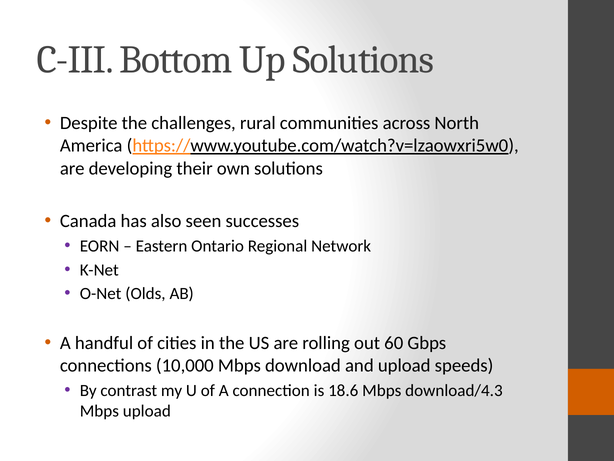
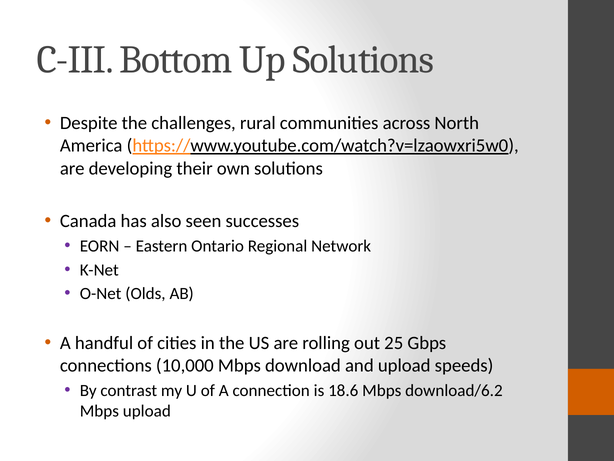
60: 60 -> 25 (394, 343)
download/4.3: download/4.3 -> download/6.2 (454, 390)
